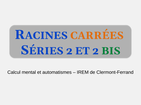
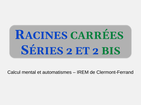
CARRÉES colour: orange -> green (97, 36)
